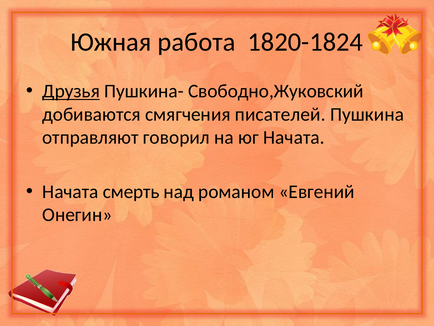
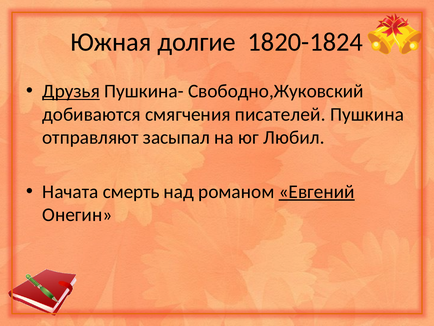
работа: работа -> долгие (197, 42)
говорил: говорил -> засыпал (176, 137)
юг Начата: Начата -> Любил (294, 137)
Евгений underline: none -> present (317, 191)
